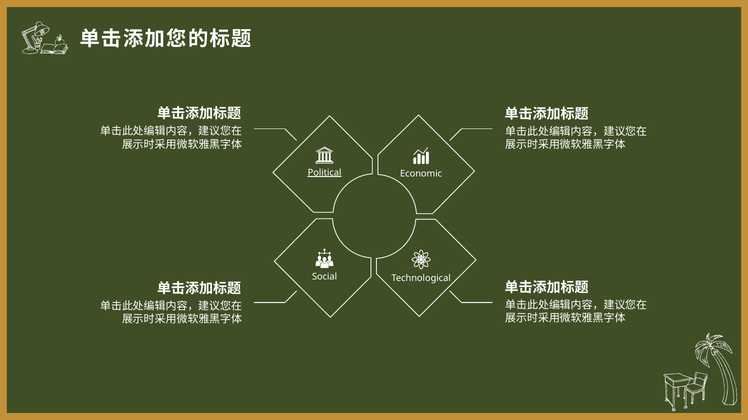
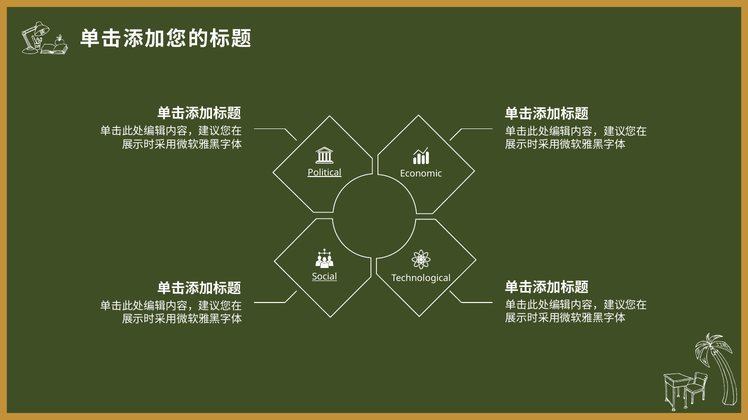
Social underline: none -> present (325, 277)
